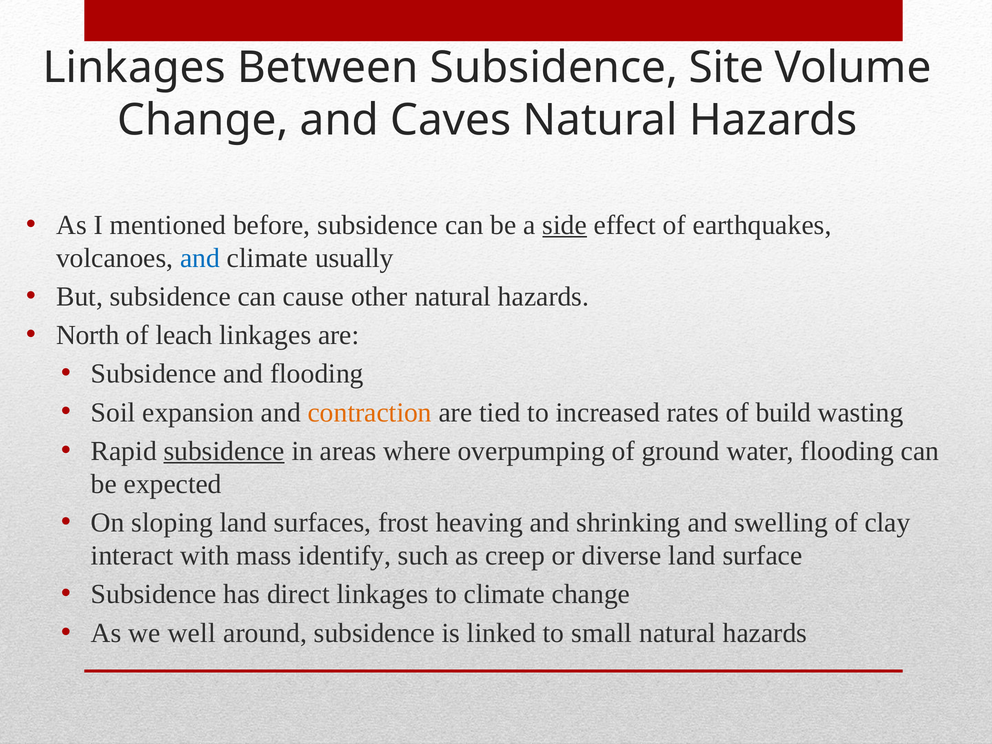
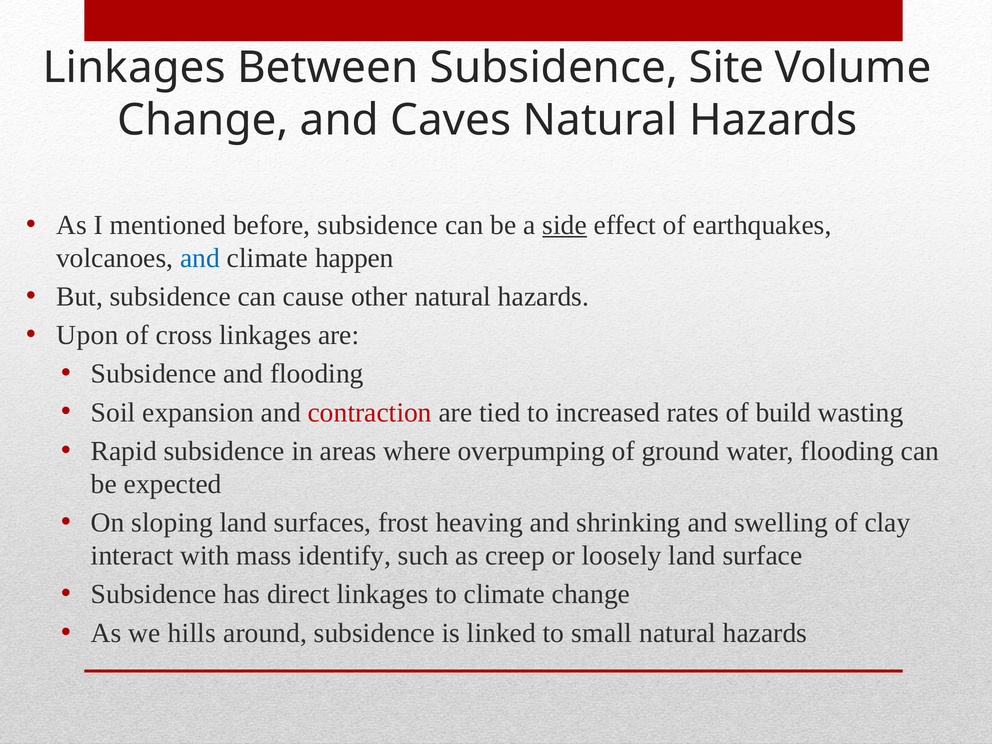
usually: usually -> happen (354, 258)
North: North -> Upon (87, 335)
leach: leach -> cross (184, 335)
contraction colour: orange -> red (370, 412)
subsidence underline: present -> none (224, 451)
diverse: diverse -> loosely (622, 556)
well: well -> hills (192, 633)
